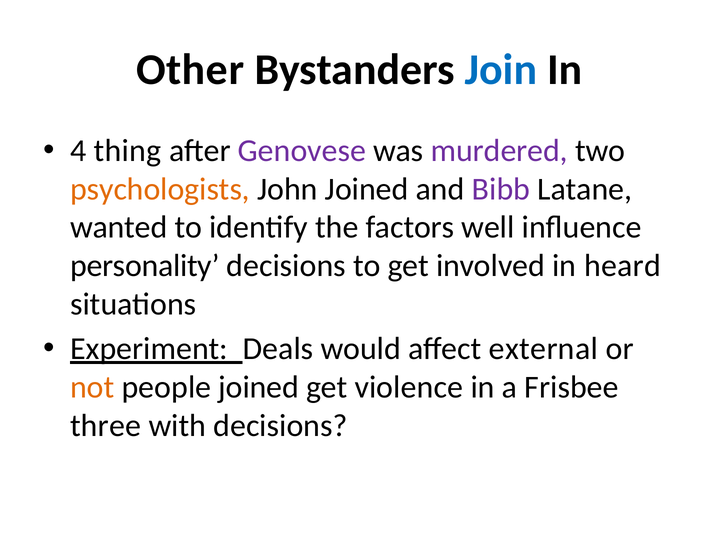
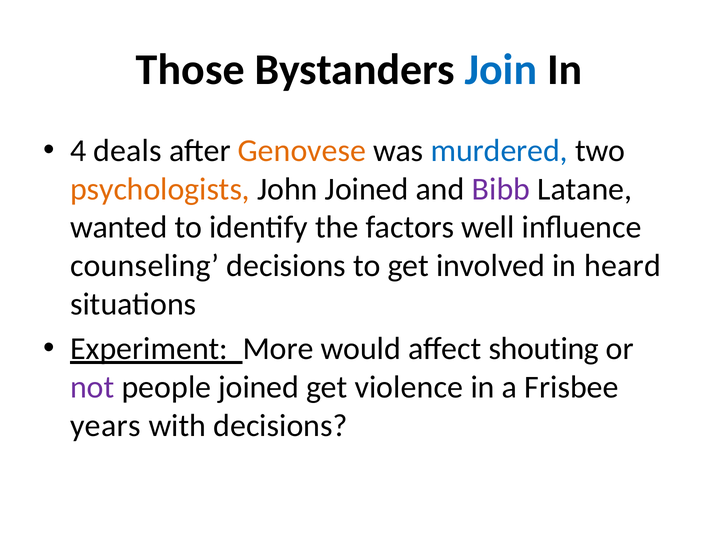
Other: Other -> Those (190, 70)
thing: thing -> deals (128, 151)
Genovese colour: purple -> orange (302, 151)
murdered colour: purple -> blue (499, 151)
personality: personality -> counseling (145, 266)
Deals: Deals -> More (278, 349)
external: external -> shouting (544, 349)
not colour: orange -> purple (92, 387)
three: three -> years (105, 426)
